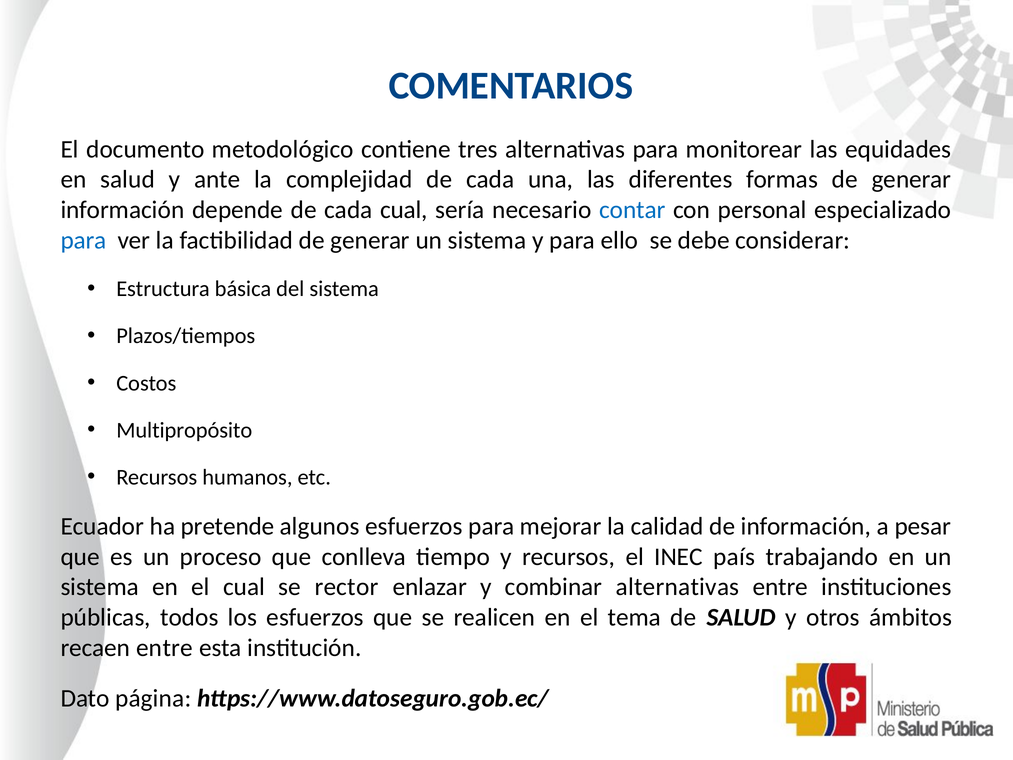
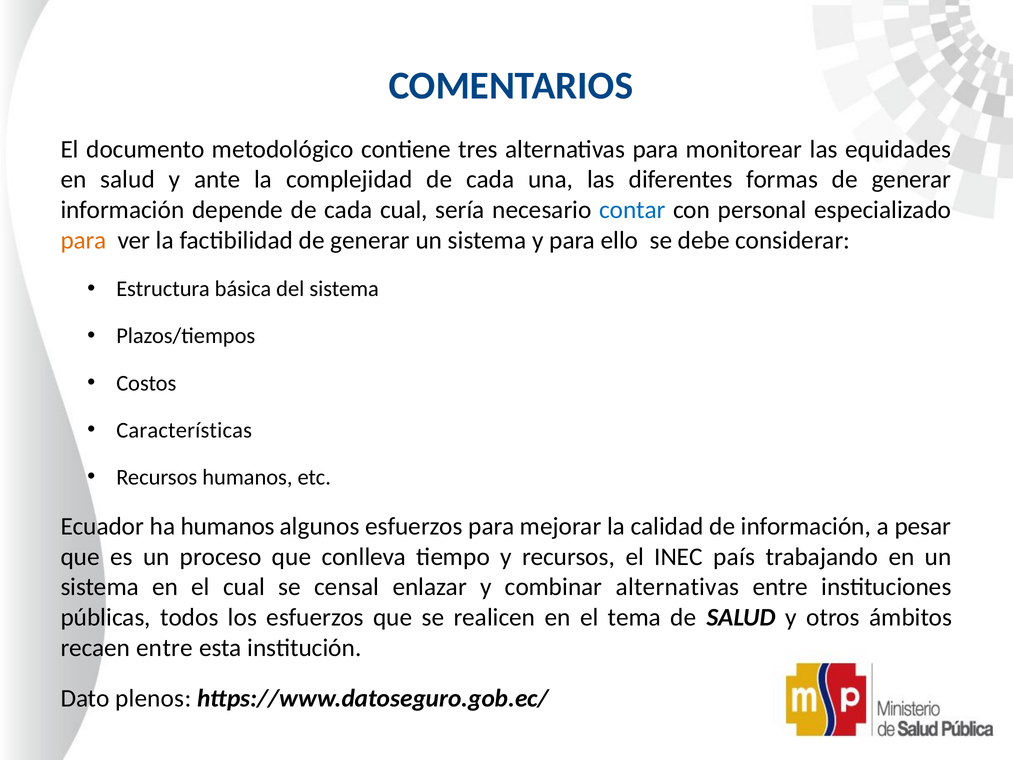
para colour: blue -> orange (84, 240)
Multipropósito: Multipropósito -> Características (184, 430)
ha pretende: pretende -> humanos (228, 526)
rector: rector -> censal (347, 587)
página: página -> plenos (153, 698)
